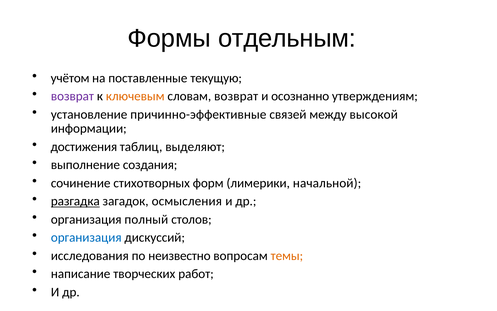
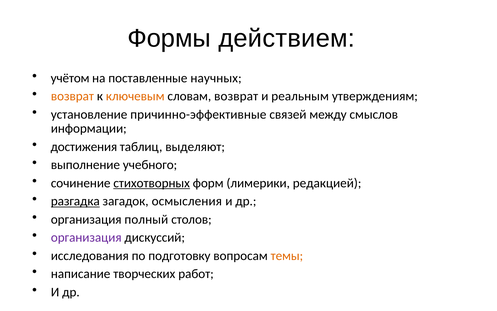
отдельным: отдельным -> действием (287, 39)
текущую: текущую -> научных (216, 78)
возврат colour: purple -> orange (72, 96)
осознанно: осознанно -> реальным (300, 96)
высокой: высокой -> смыслов (374, 114)
создания: создания -> учебного (150, 165)
стихотворных underline: none -> present (152, 183)
начальной: начальной -> редакцией (327, 183)
организация colour: blue -> purple (86, 237)
неизвестно: неизвестно -> подготовку (179, 255)
